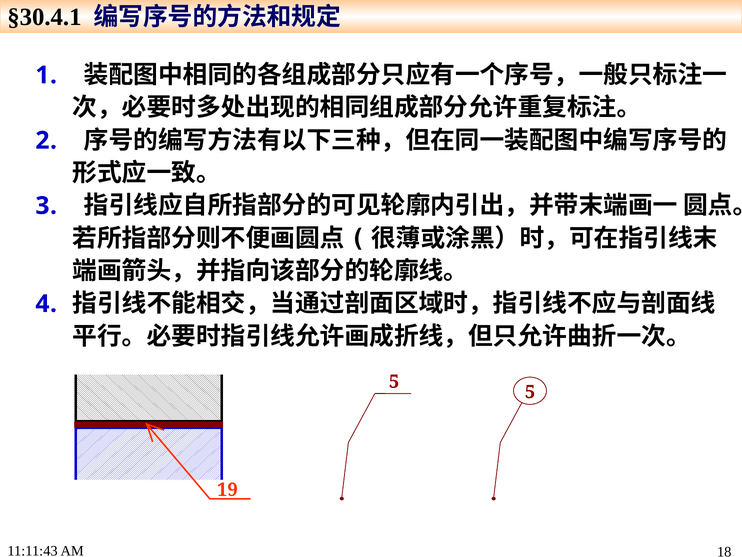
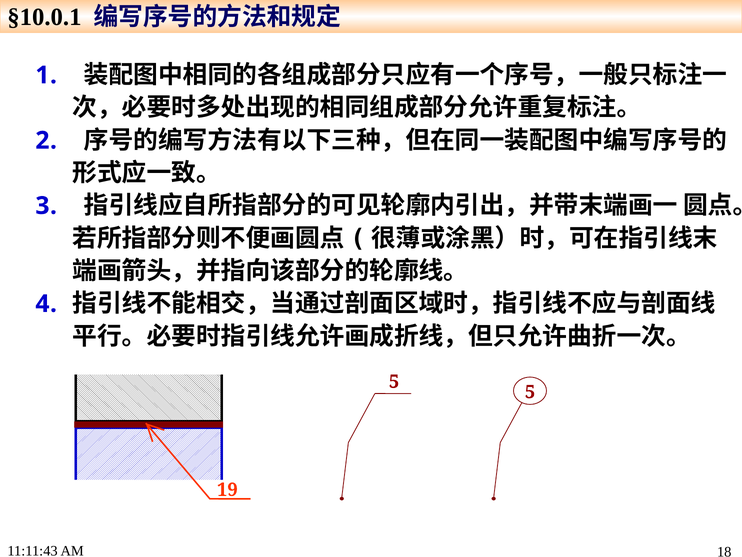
§30.4.1: §30.4.1 -> §10.0.1 (44, 17)
